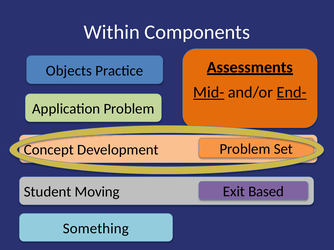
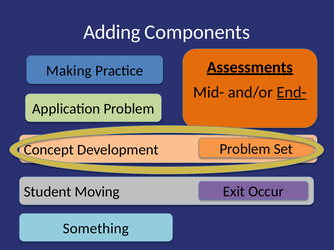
Within: Within -> Adding (112, 32)
Objects: Objects -> Making (69, 71)
Mid- underline: present -> none (209, 92)
Based: Based -> Occur (266, 192)
